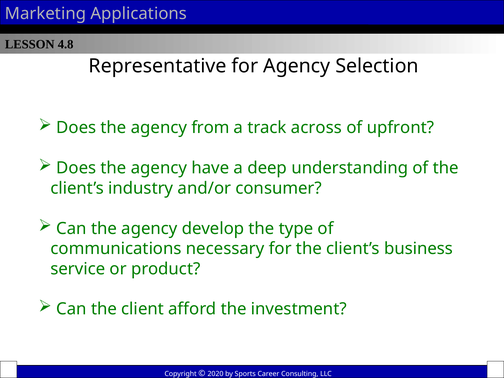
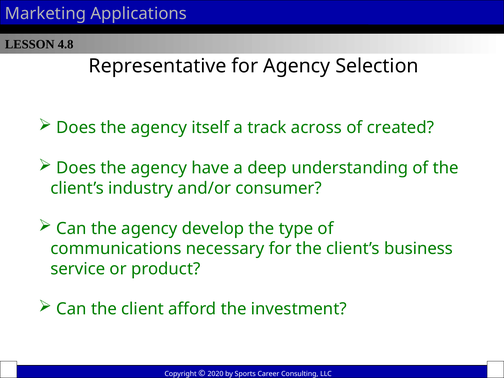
from: from -> itself (210, 128)
upfront: upfront -> created (400, 128)
